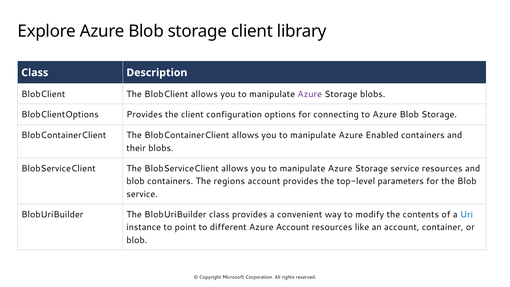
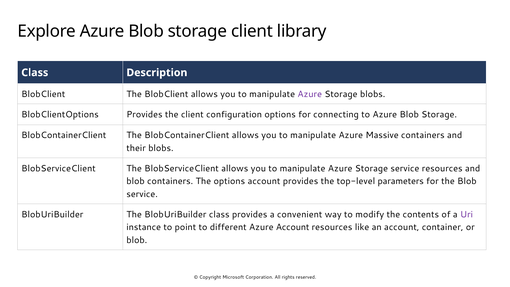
Enabled: Enabled -> Massive (382, 135)
The regions: regions -> options (229, 181)
Uri colour: blue -> purple (467, 214)
